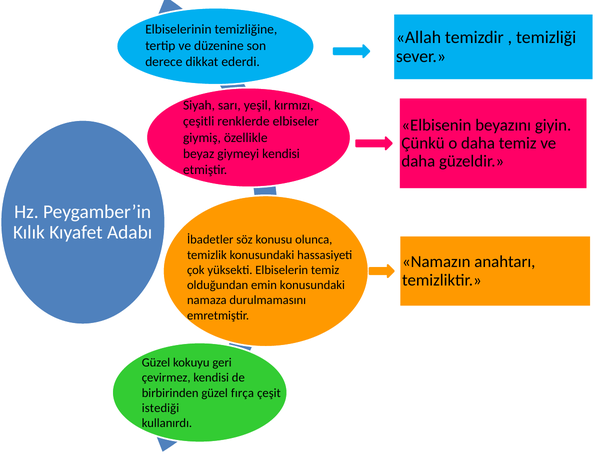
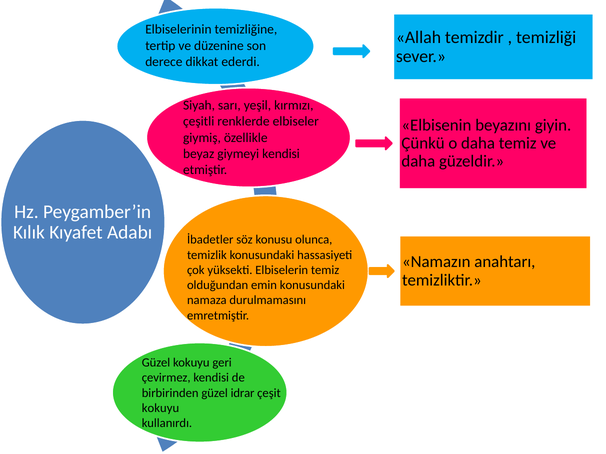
fırça: fırça -> idrar (243, 393)
istediği: istediği -> kokuyu (160, 409)
